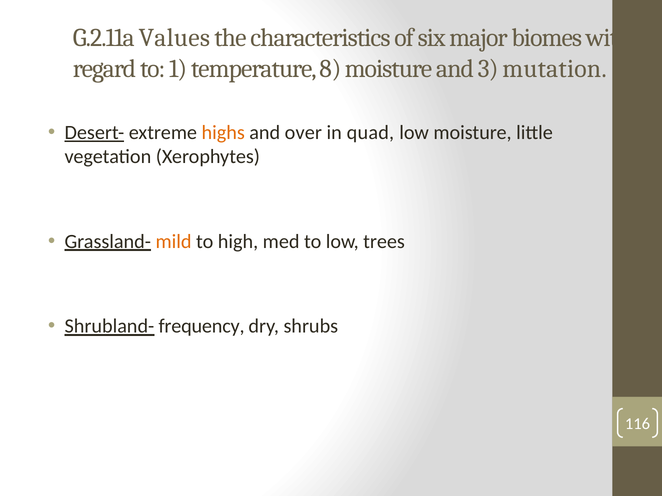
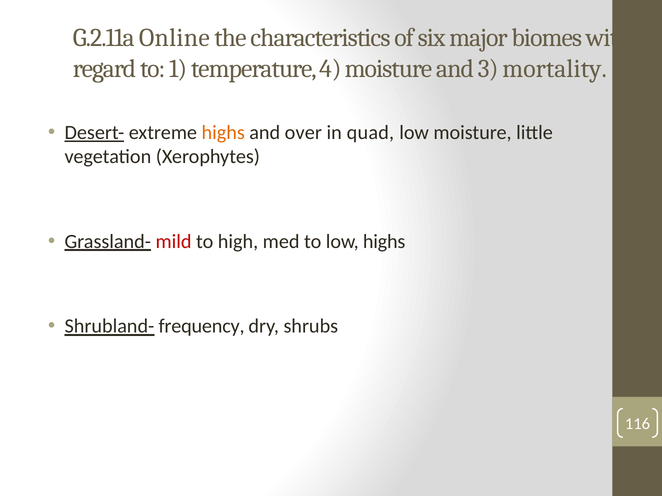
Values: Values -> Online (174, 38)
8: 8 -> 4 (330, 69)
mutation: mutation -> mortality (555, 69)
mild colour: orange -> red (174, 242)
low trees: trees -> highs (384, 242)
